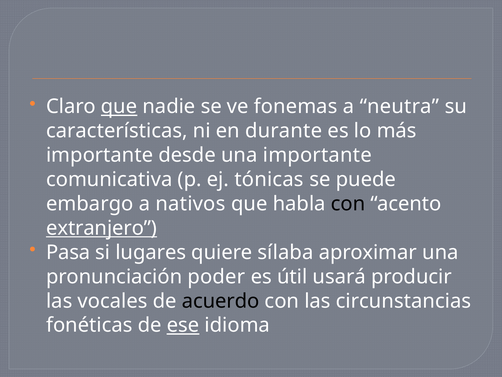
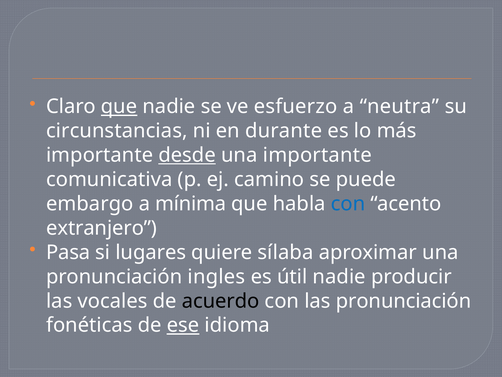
fonemas: fonemas -> esfuerzo (296, 106)
características: características -> circunstancias (117, 131)
desde underline: none -> present (187, 155)
tónicas: tónicas -> camino (269, 179)
nativos: nativos -> mínima (191, 204)
con colour: black -> blue (348, 204)
extranjero underline: present -> none (102, 228)
poder: poder -> ingles (216, 276)
útil usará: usará -> nadie (339, 276)
las circunstancias: circunstancias -> pronunciación (404, 301)
